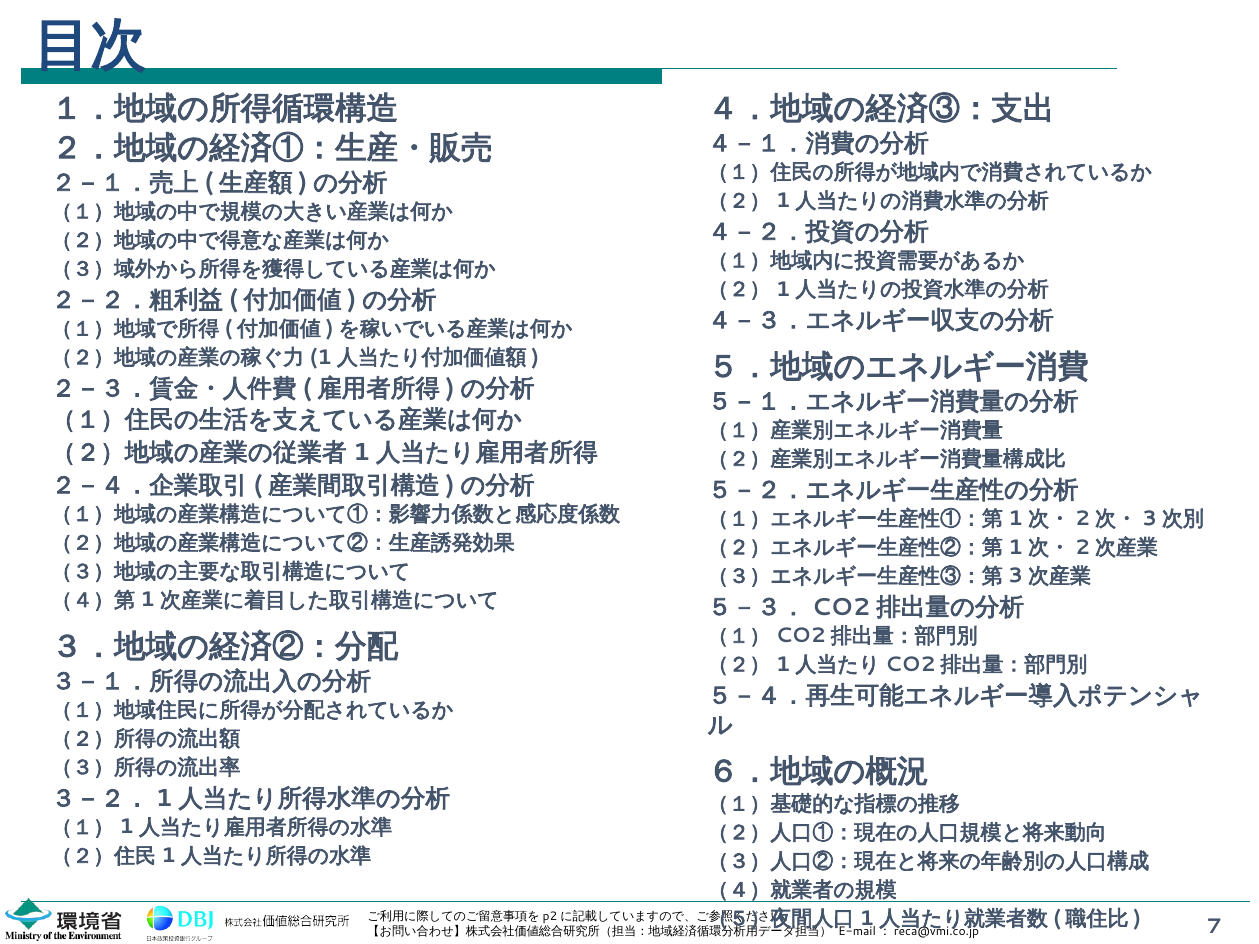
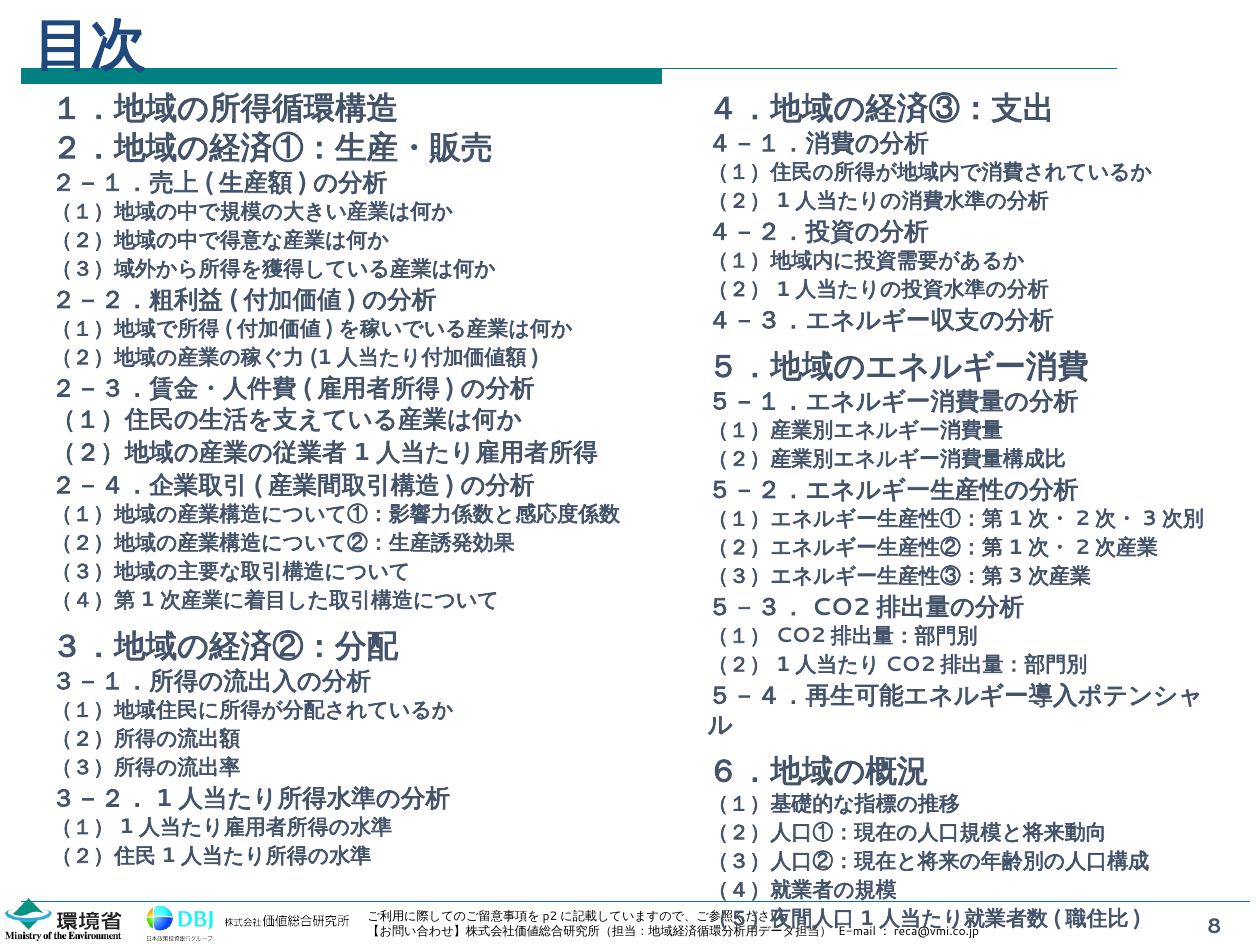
7: 7 -> 8 (1214, 927)
